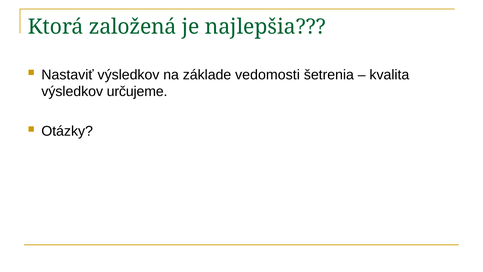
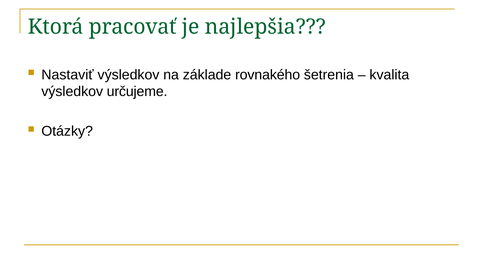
založená: založená -> pracovať (133, 27)
vedomosti: vedomosti -> rovnakého (268, 75)
